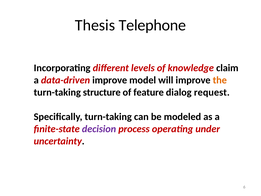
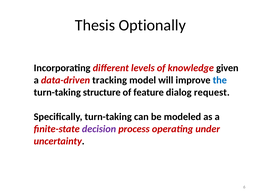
Telephone: Telephone -> Optionally (152, 25)
claim: claim -> given (227, 68)
data-driven improve: improve -> tracking (110, 80)
the colour: orange -> blue (220, 80)
